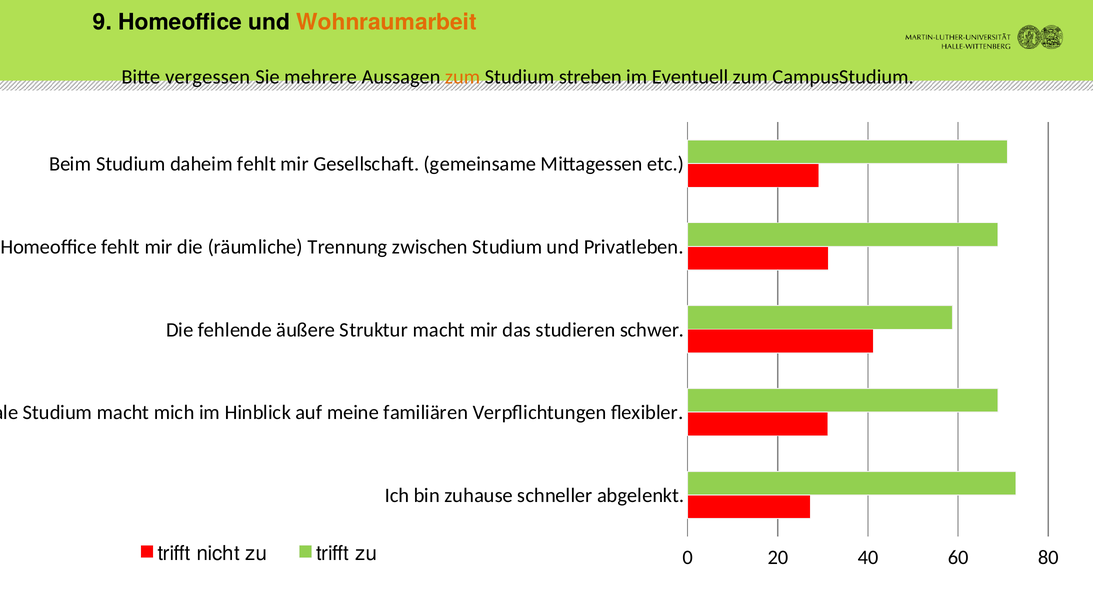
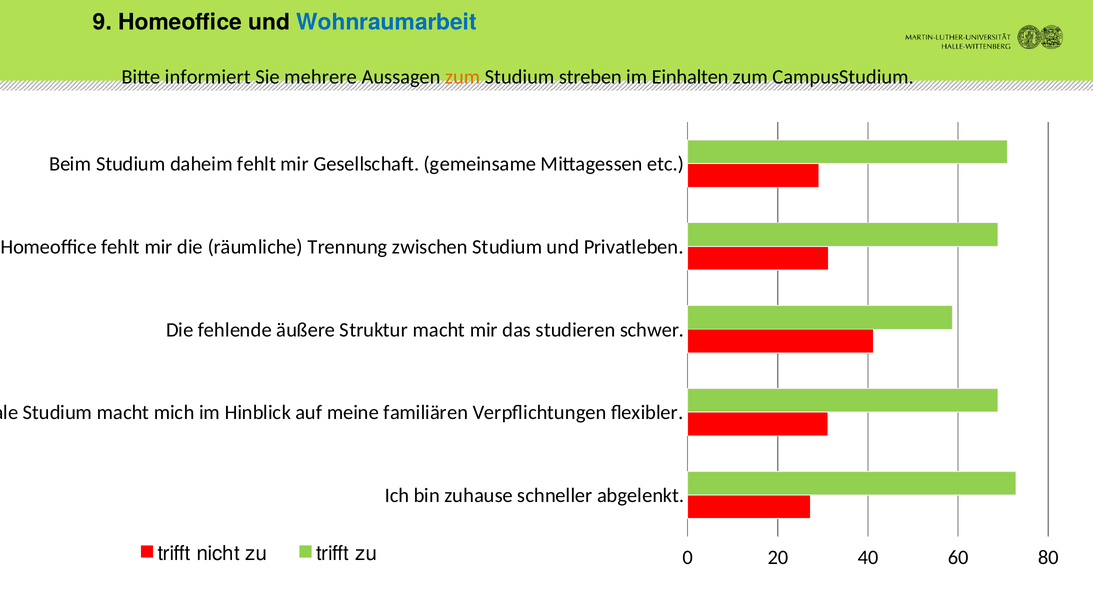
Wohnraumarbeit colour: orange -> blue (387, 22)
vergessen: vergessen -> informiert (208, 77)
Eventuell: Eventuell -> Einhalten (690, 77)
